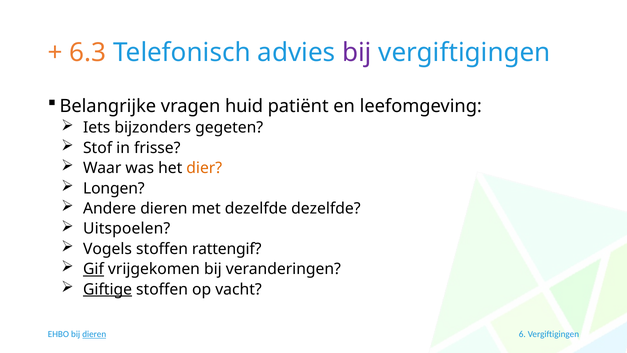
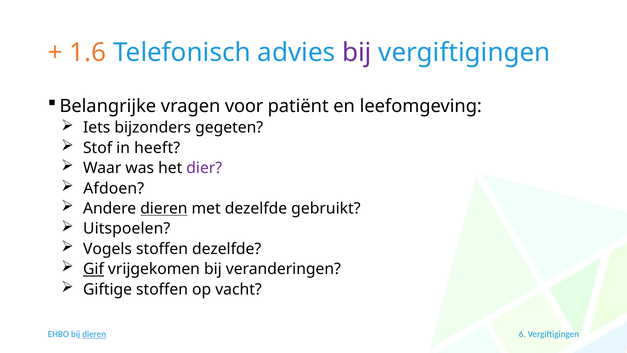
6.3: 6.3 -> 1.6 (88, 53)
huid: huid -> voor (244, 106)
frisse: frisse -> heeft (157, 148)
dier colour: orange -> purple (204, 168)
Longen: Longen -> Afdoen (114, 188)
dieren underline: none -> present (164, 208)
dezelfde dezelfde: dezelfde -> gebruikt (326, 208)
stoffen rattengif: rattengif -> dezelfde (227, 249)
Giftige underline: present -> none (108, 289)
